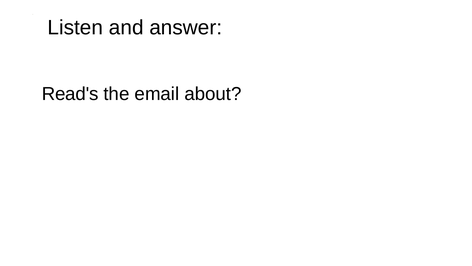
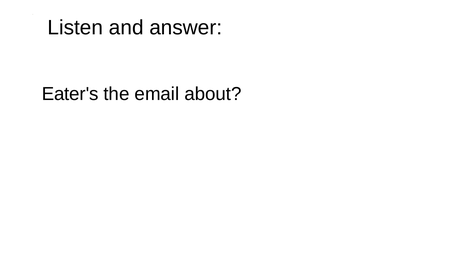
Read's: Read's -> Eater's (70, 94)
